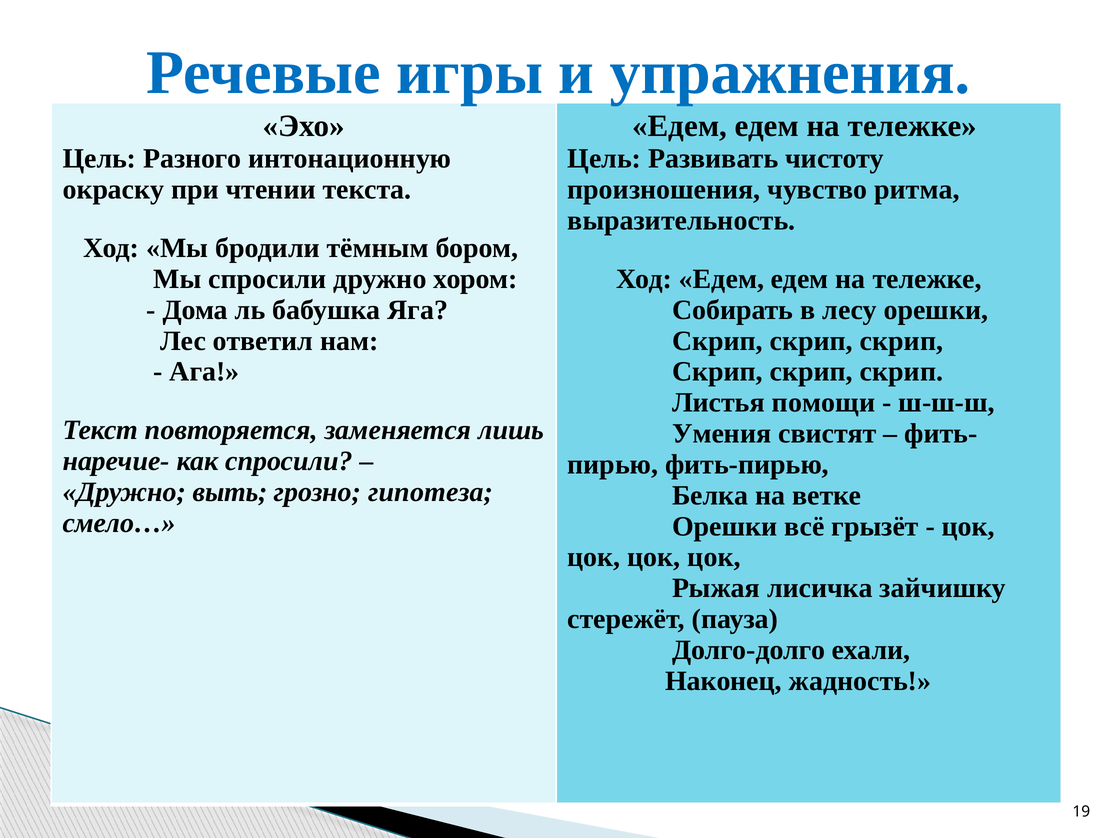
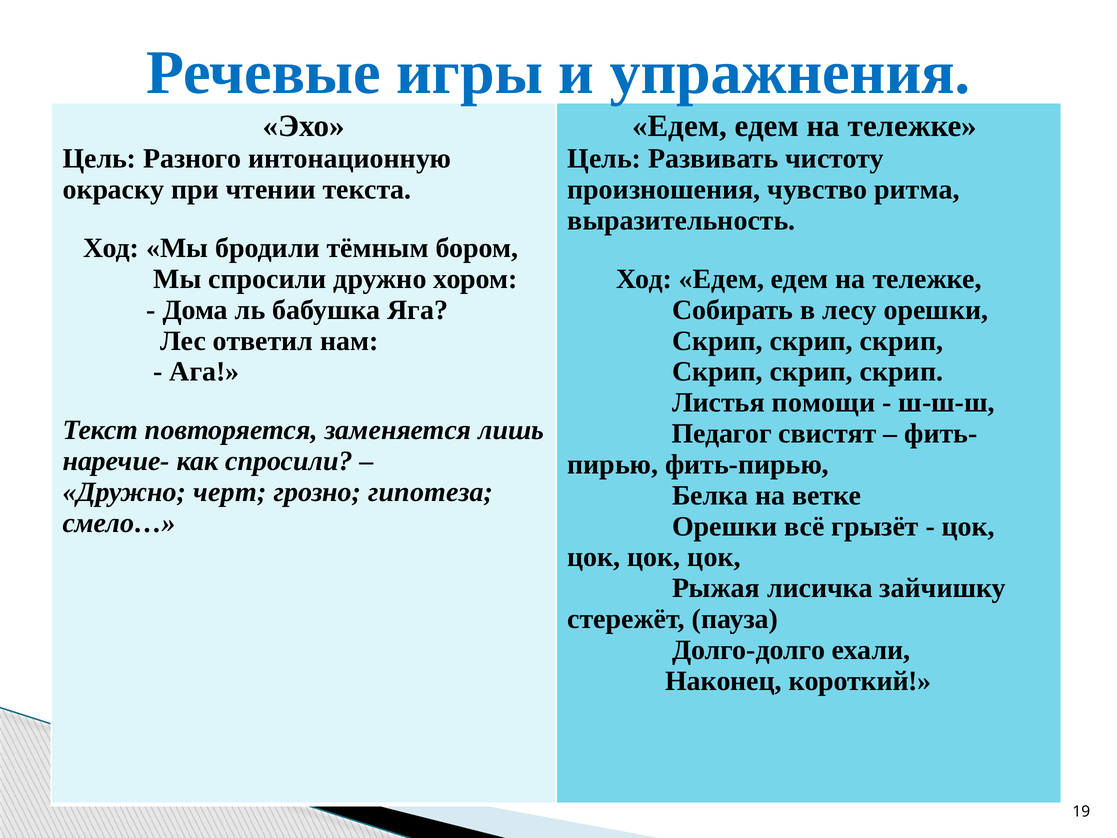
Умения: Умения -> Педагог (722, 433)
выть: выть -> черт (230, 492)
жадность: жадность -> короткий (860, 681)
